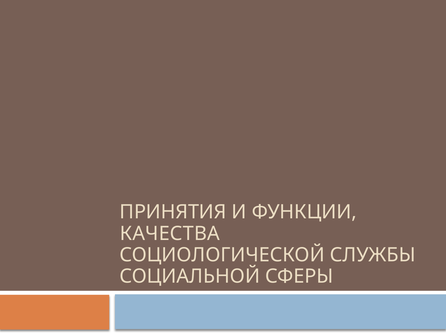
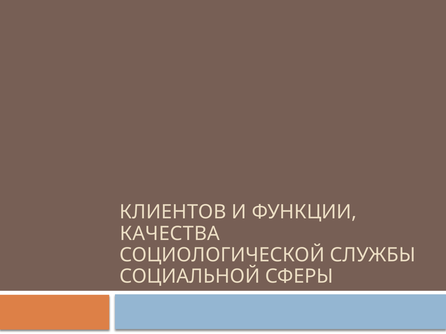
ПРИНЯТИЯ: ПРИНЯТИЯ -> КЛИЕНТОВ (173, 212)
